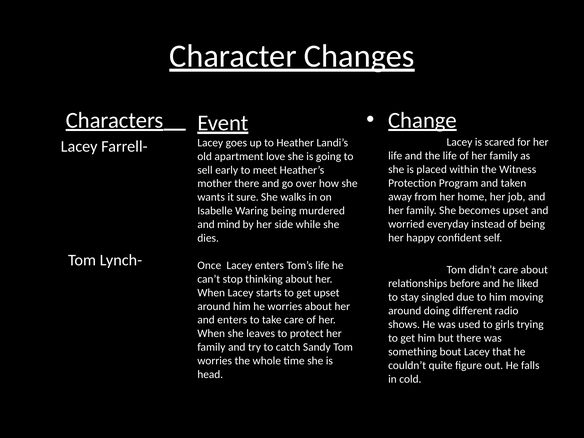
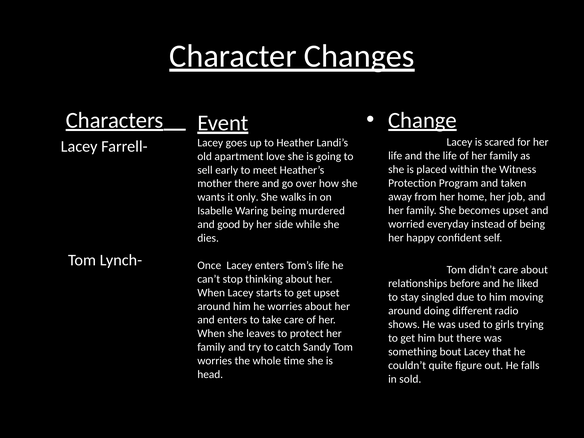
sure: sure -> only (247, 197)
mind: mind -> good (229, 224)
cold: cold -> sold (410, 379)
